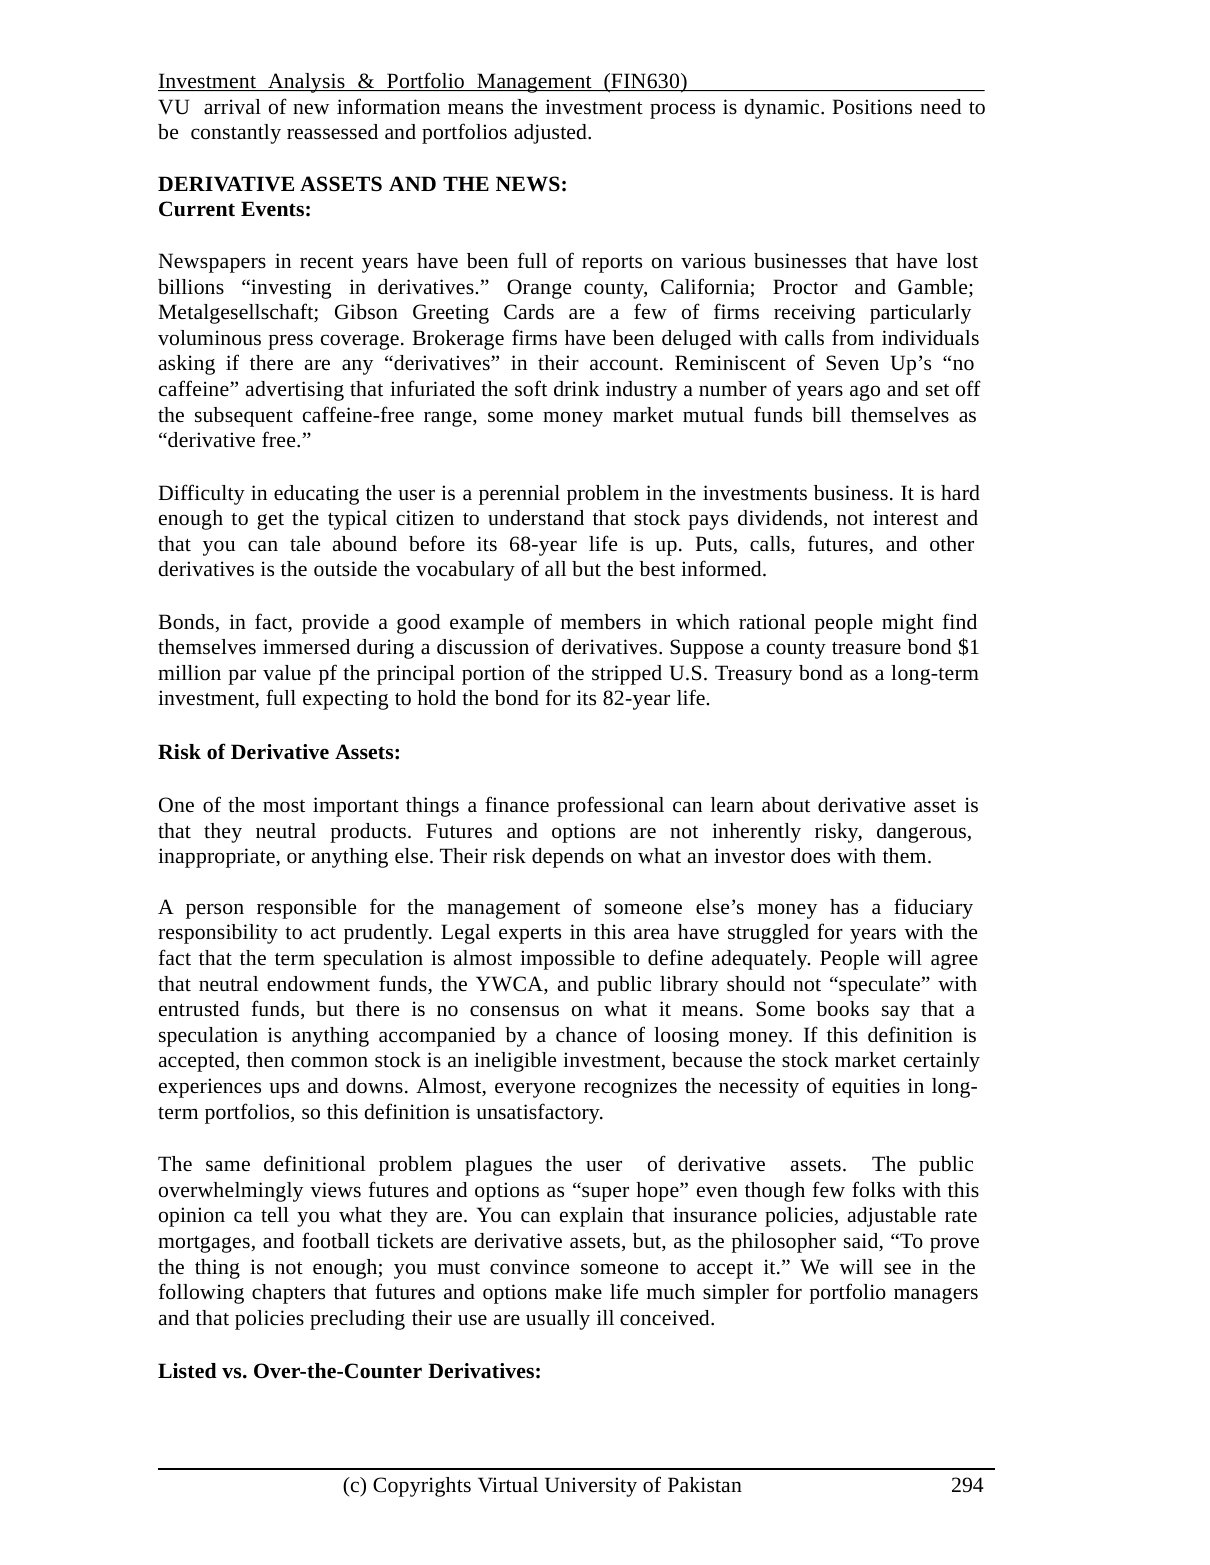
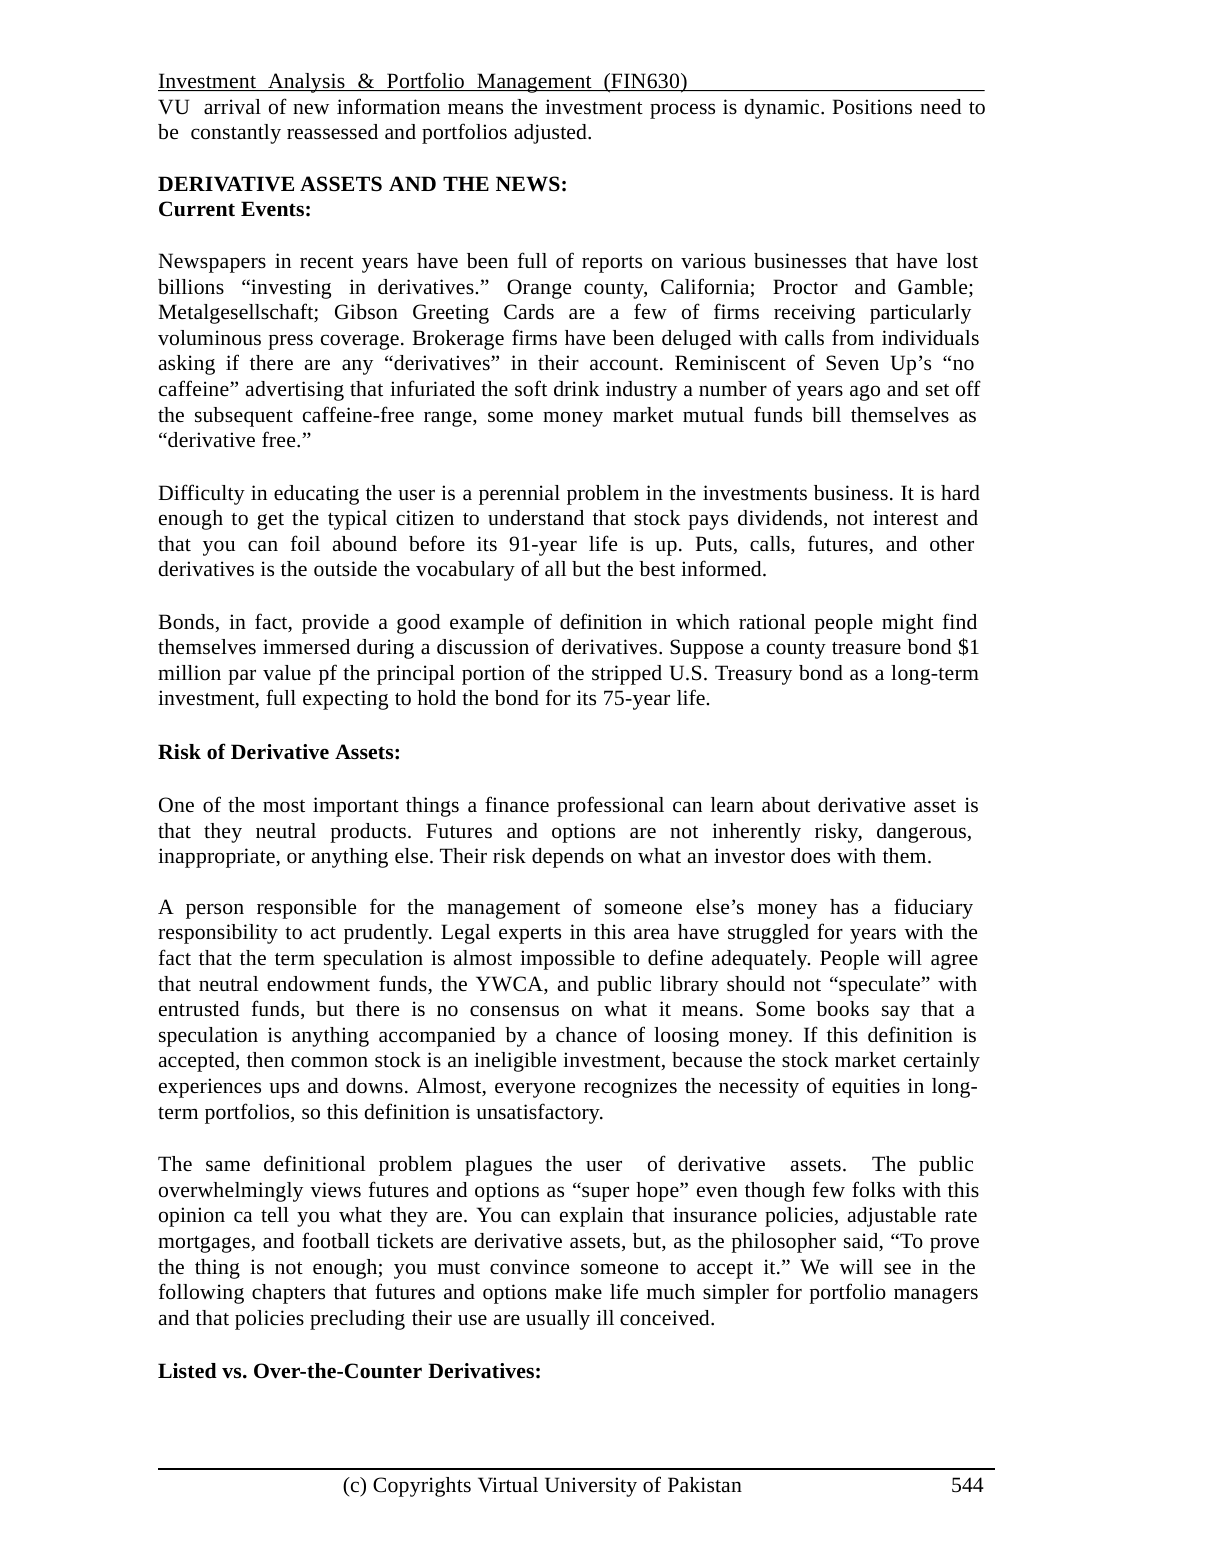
tale: tale -> foil (305, 544)
68-year: 68-year -> 91-year (543, 544)
of members: members -> definition (601, 622)
82-year: 82-year -> 75-year (637, 699)
294: 294 -> 544 (967, 1486)
